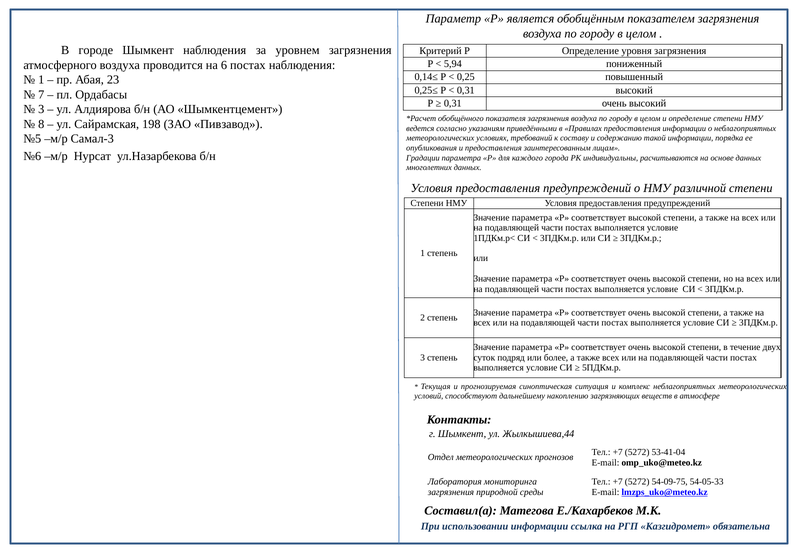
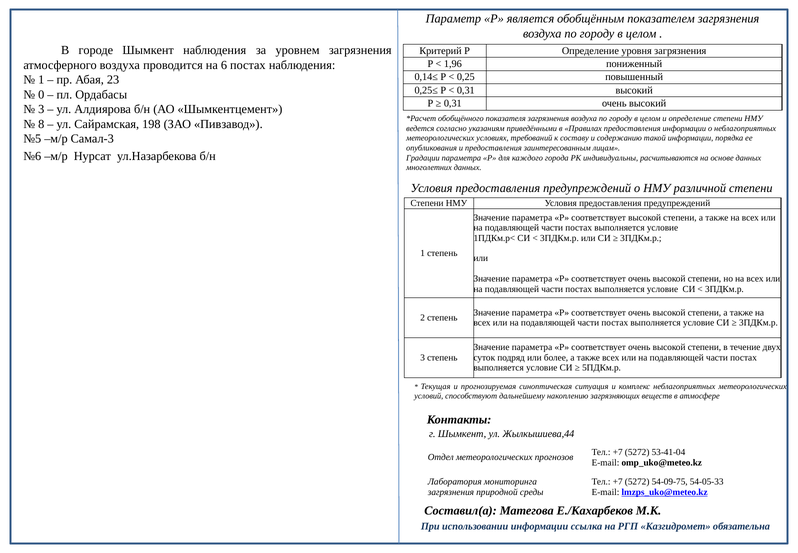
5,94: 5,94 -> 1,96 (453, 64)
7: 7 -> 0 (41, 94)
